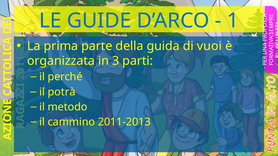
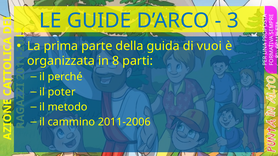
1: 1 -> 3 (233, 21)
3: 3 -> 8 (116, 61)
potrà: potrà -> poter (62, 92)
2011-2013: 2011-2013 -> 2011-2006 (124, 122)
